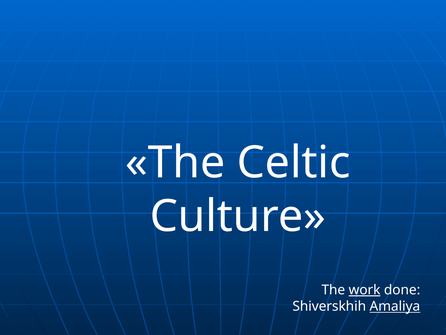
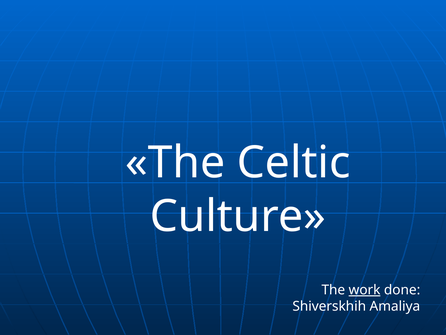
Amaliya underline: present -> none (395, 306)
